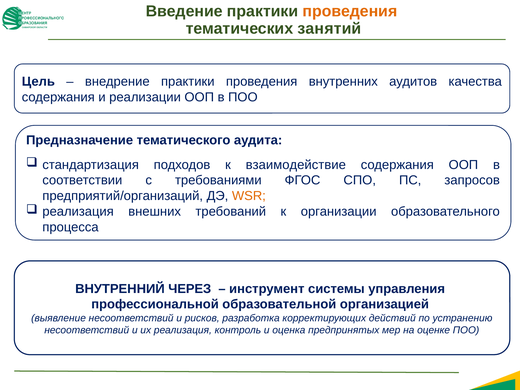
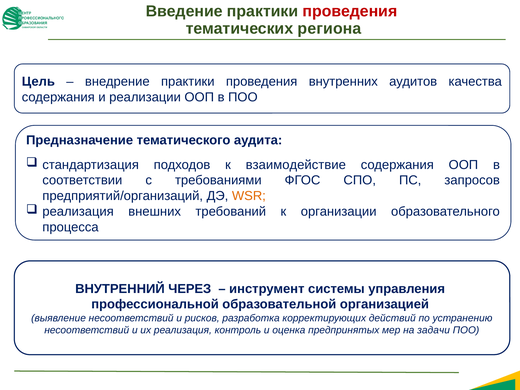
проведения colour: orange -> red (350, 11)
занятий: занятий -> региона (330, 28)
оценке: оценке -> задачи (434, 330)
